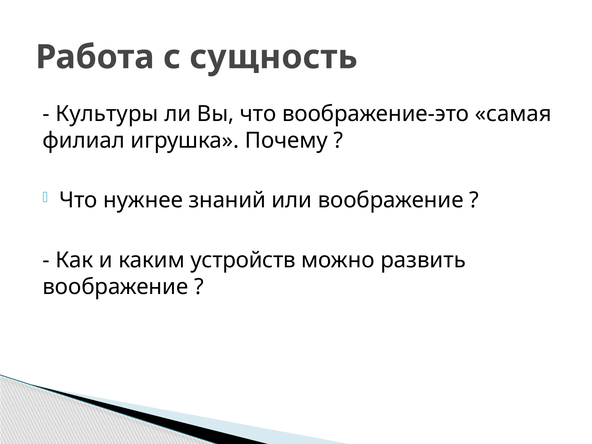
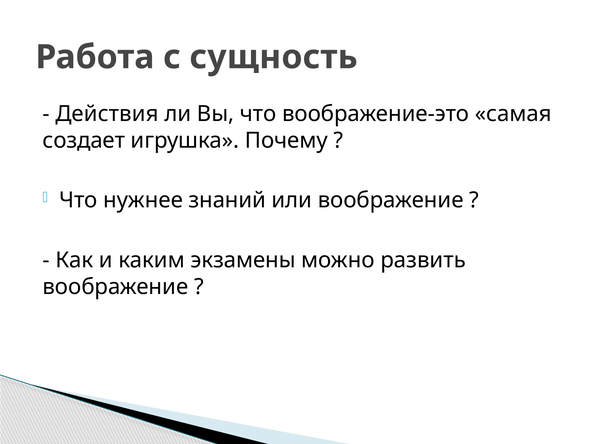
Культуры: Культуры -> Действия (107, 114)
филиал: филиал -> создает (84, 140)
устройств: устройств -> экзамены (243, 260)
